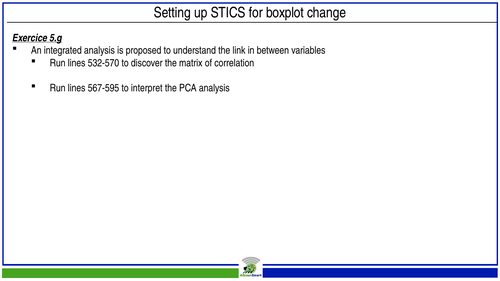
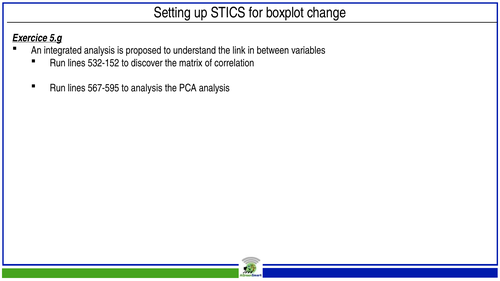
532-570: 532-570 -> 532-152 (103, 63)
to interpret: interpret -> analysis (147, 88)
